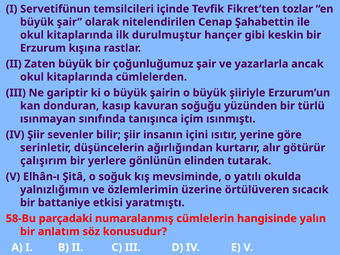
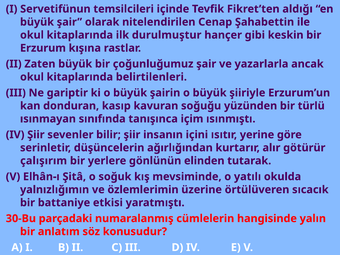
tozlar: tozlar -> aldığı (298, 9)
cümlelerden: cümlelerden -> belirtilenleri (151, 77)
58-Bu: 58-Bu -> 30-Bu (21, 219)
